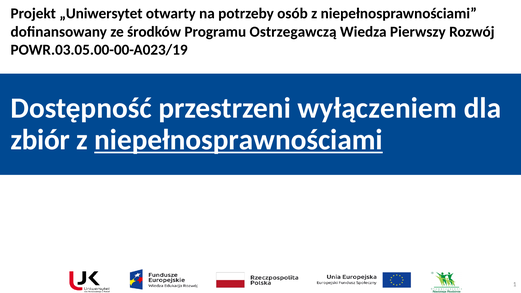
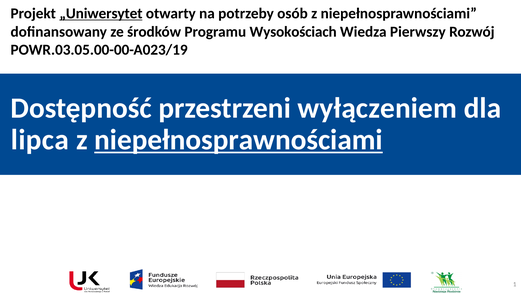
„Uniwersytet underline: none -> present (101, 13)
Ostrzegawczą: Ostrzegawczą -> Wysokościach (293, 32)
zbiór: zbiór -> lipca (40, 140)
